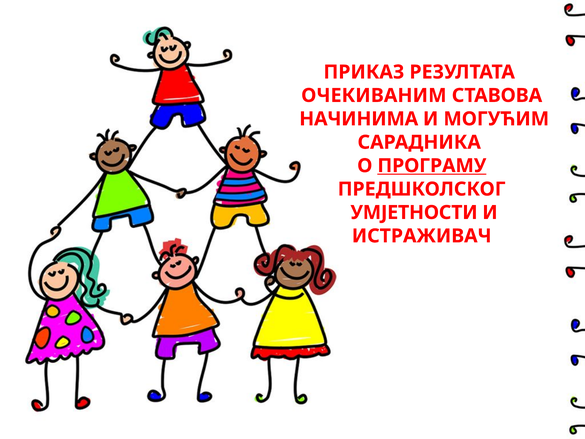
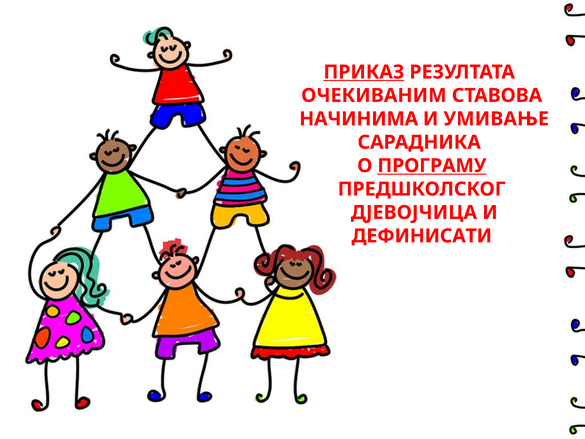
ПРИКАЗ underline: none -> present (364, 72)
МОГУЋИМ: МОГУЋИМ -> УМИВАЊЕ (496, 119)
УМЈЕТНОСТИ: УМЈЕТНОСТИ -> ДЈЕВОЈЧИЦА (414, 212)
ИСТРАЖИВАЧ: ИСТРАЖИВАЧ -> ДЕФИНИСАТИ (422, 236)
